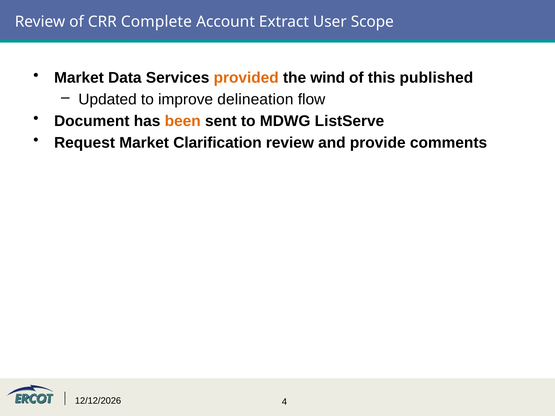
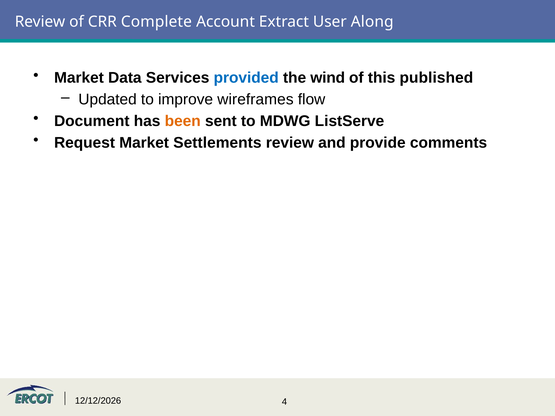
Scope: Scope -> Along (372, 22)
provided colour: orange -> blue (246, 78)
delineation: delineation -> wireframes (255, 99)
Clarification: Clarification -> Settlements (217, 143)
